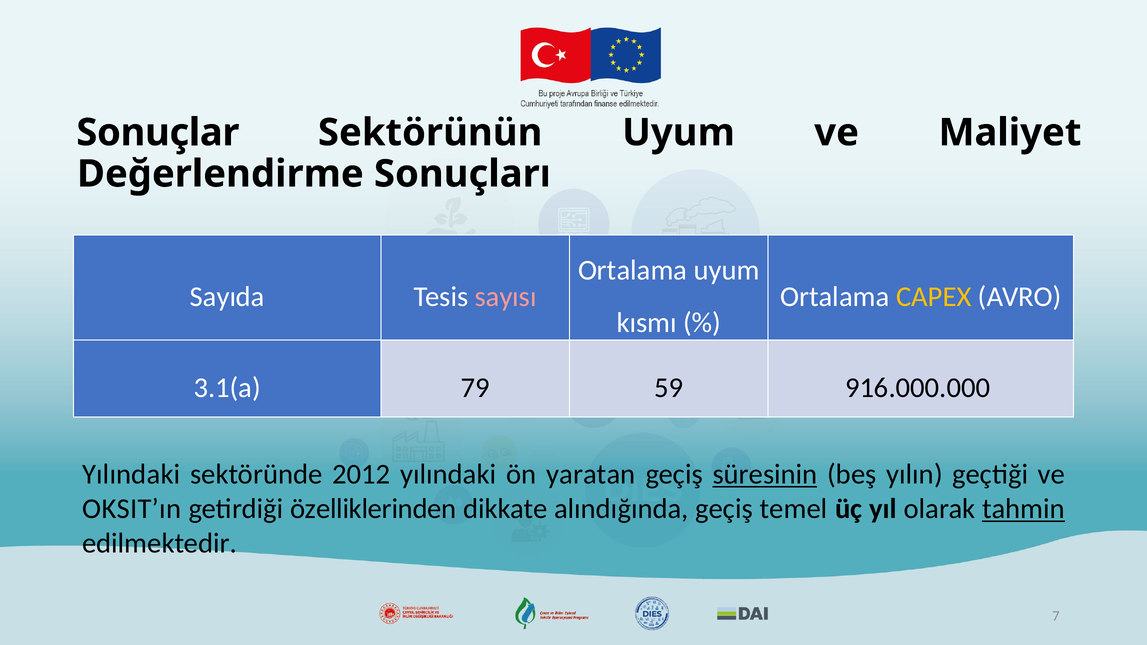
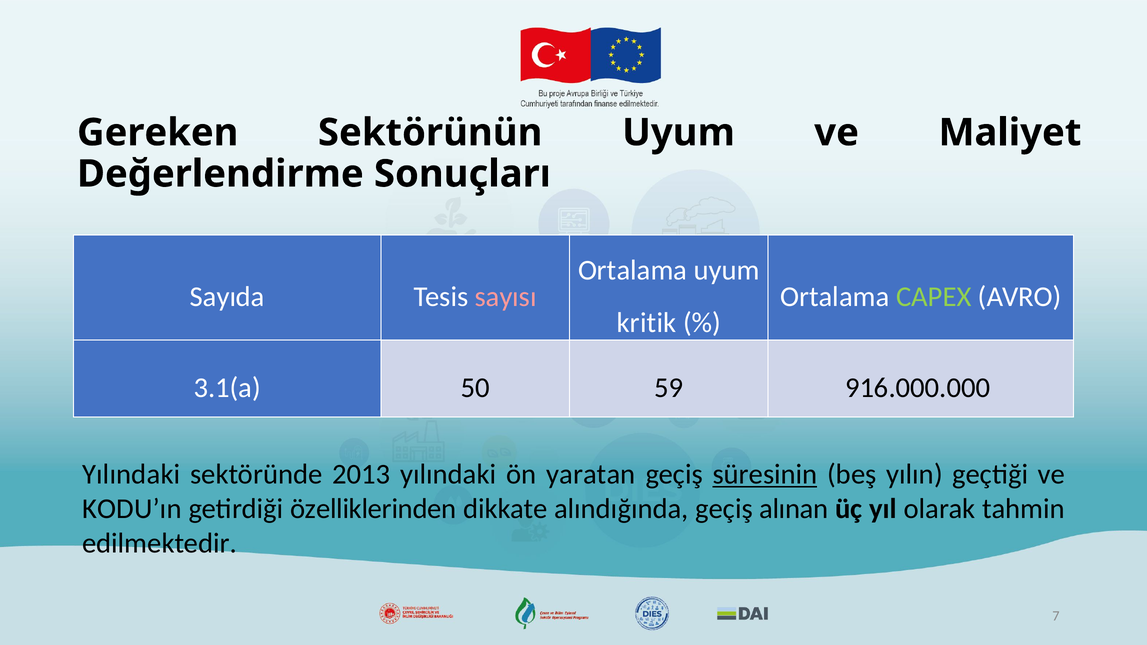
Sonuçlar: Sonuçlar -> Gereken (158, 133)
CAPEX colour: yellow -> light green (934, 297)
kısmı: kısmı -> kritik (647, 323)
79: 79 -> 50 (475, 388)
2012: 2012 -> 2013 (361, 475)
OKSIT’ın: OKSIT’ın -> KODU’ın (132, 509)
temel: temel -> alınan (794, 509)
tahmin underline: present -> none (1023, 509)
